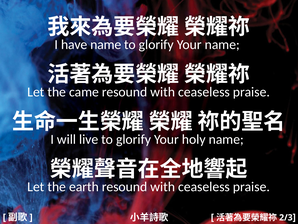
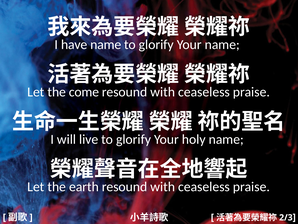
came: came -> come (84, 92)
